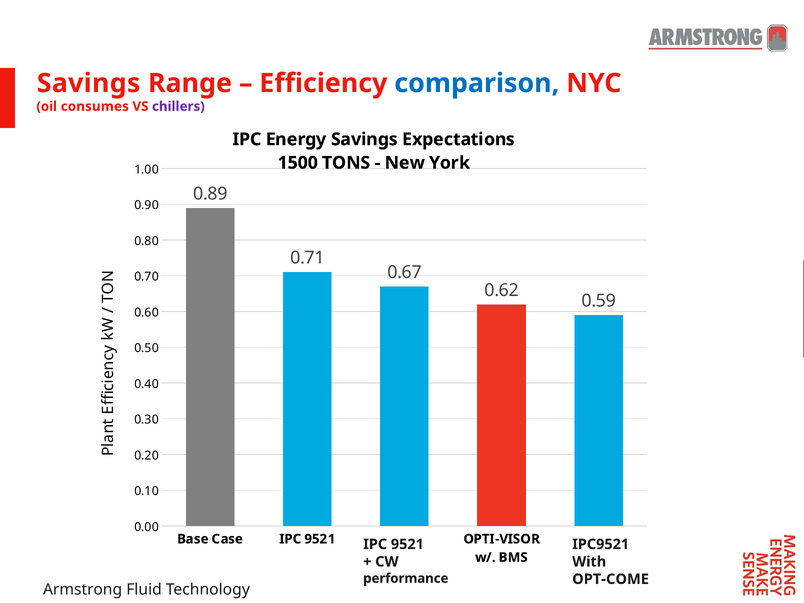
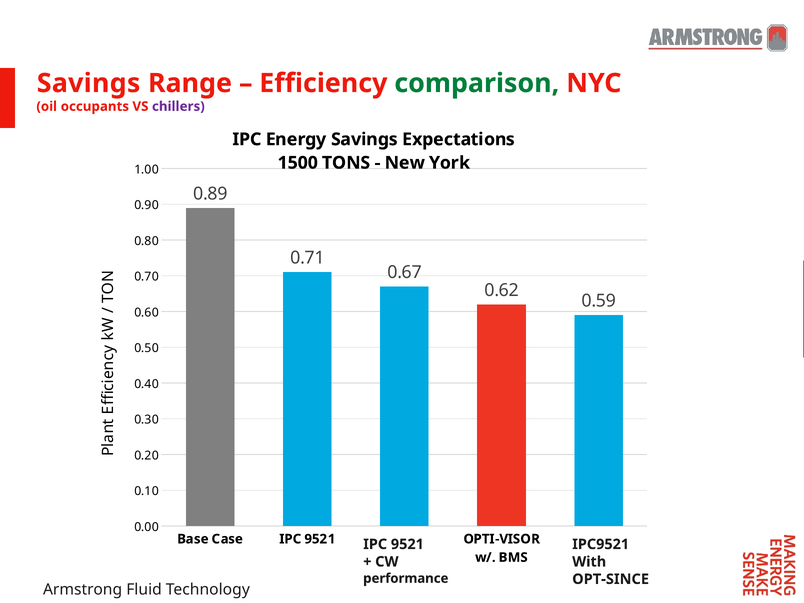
comparison colour: blue -> green (477, 83)
consumes: consumes -> occupants (95, 106)
OPT-COME: OPT-COME -> OPT-SINCE (611, 579)
